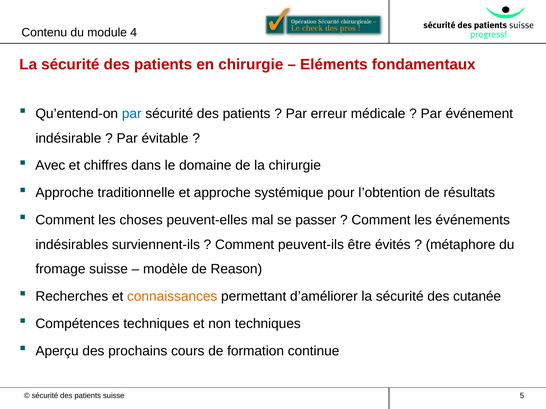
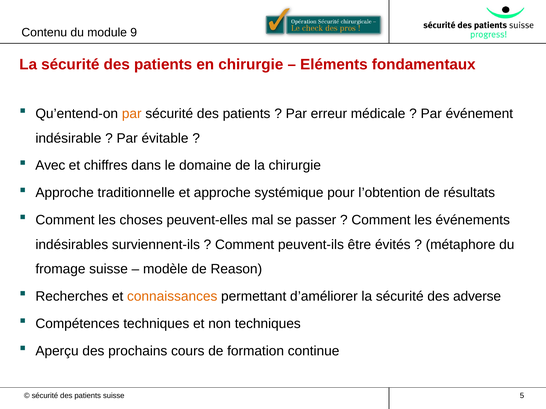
4: 4 -> 9 (134, 32)
par colour: blue -> orange (132, 114)
cutanée: cutanée -> adverse (477, 297)
